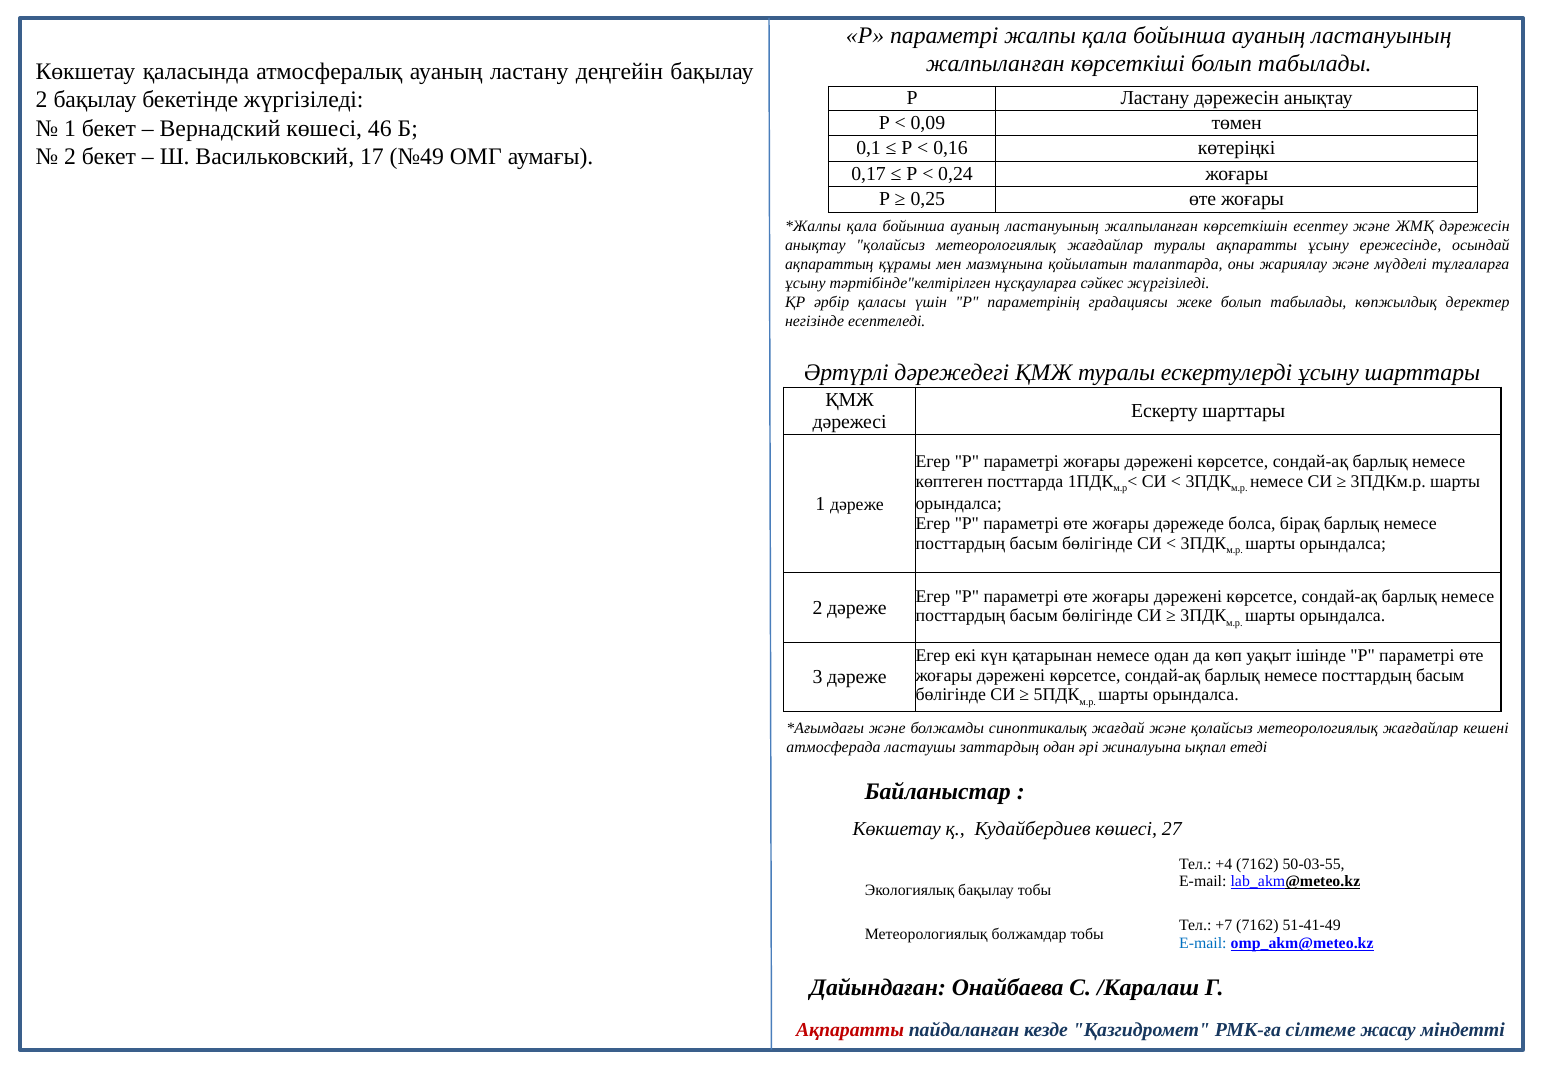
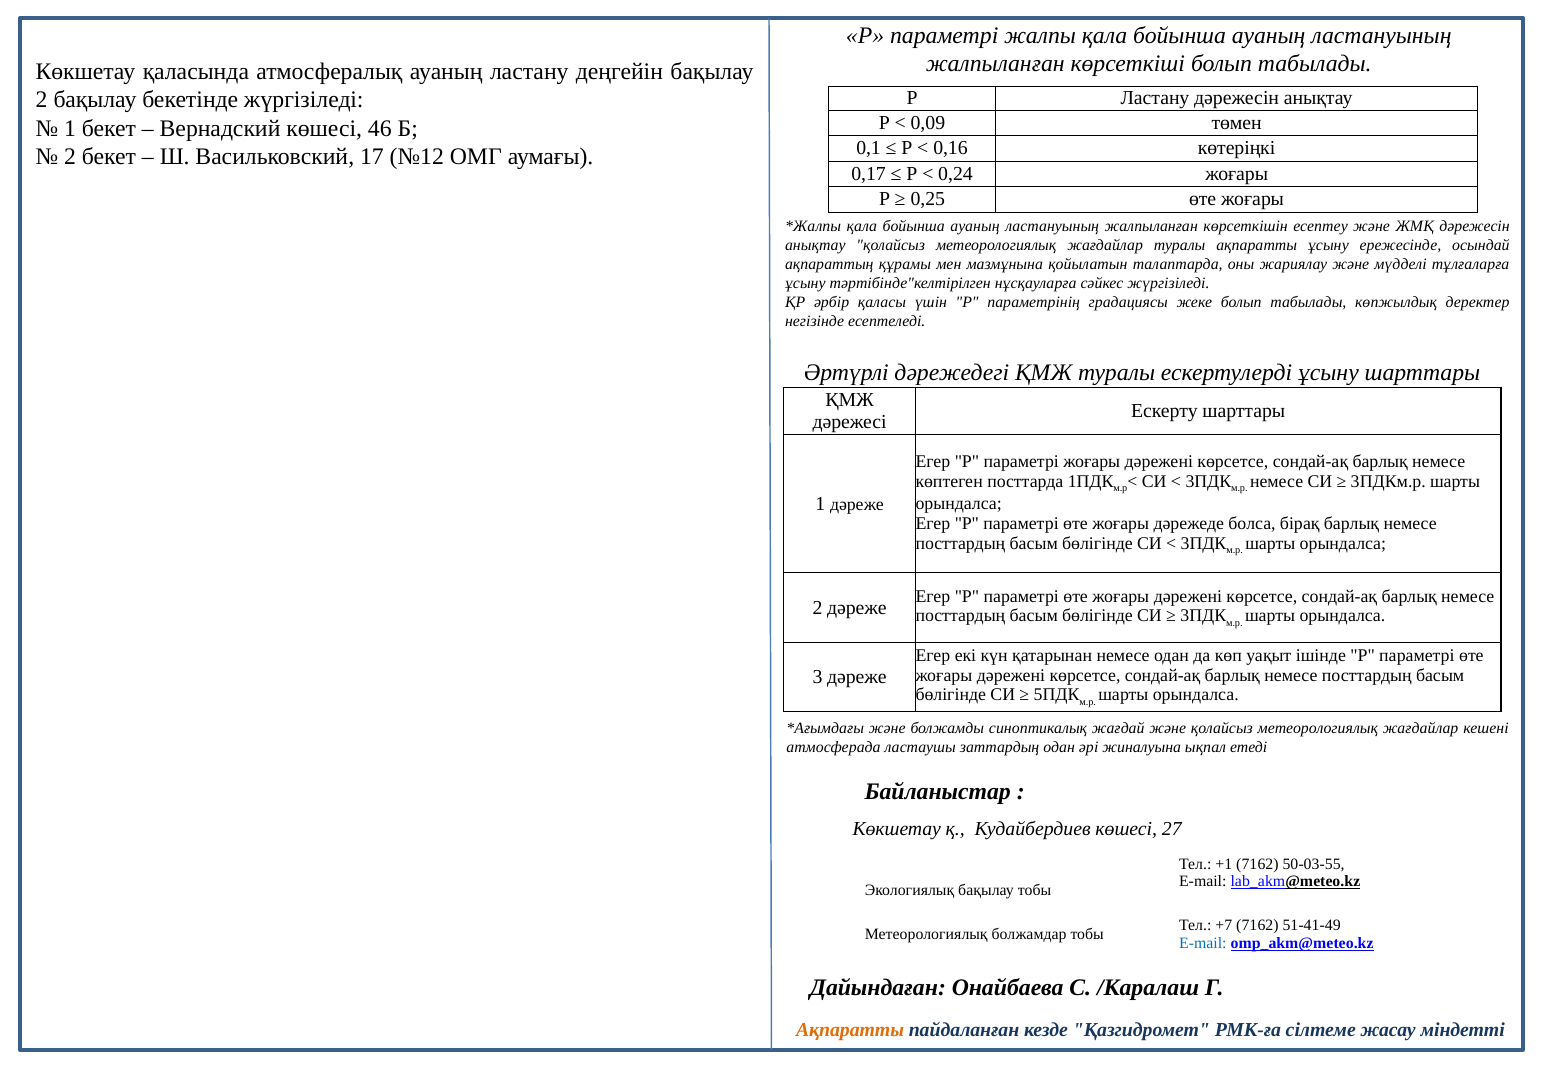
№49: №49 -> №12 (417, 157)
+4: +4 -> +1 (1224, 864)
Ақпаратты colour: red -> orange (850, 1031)
